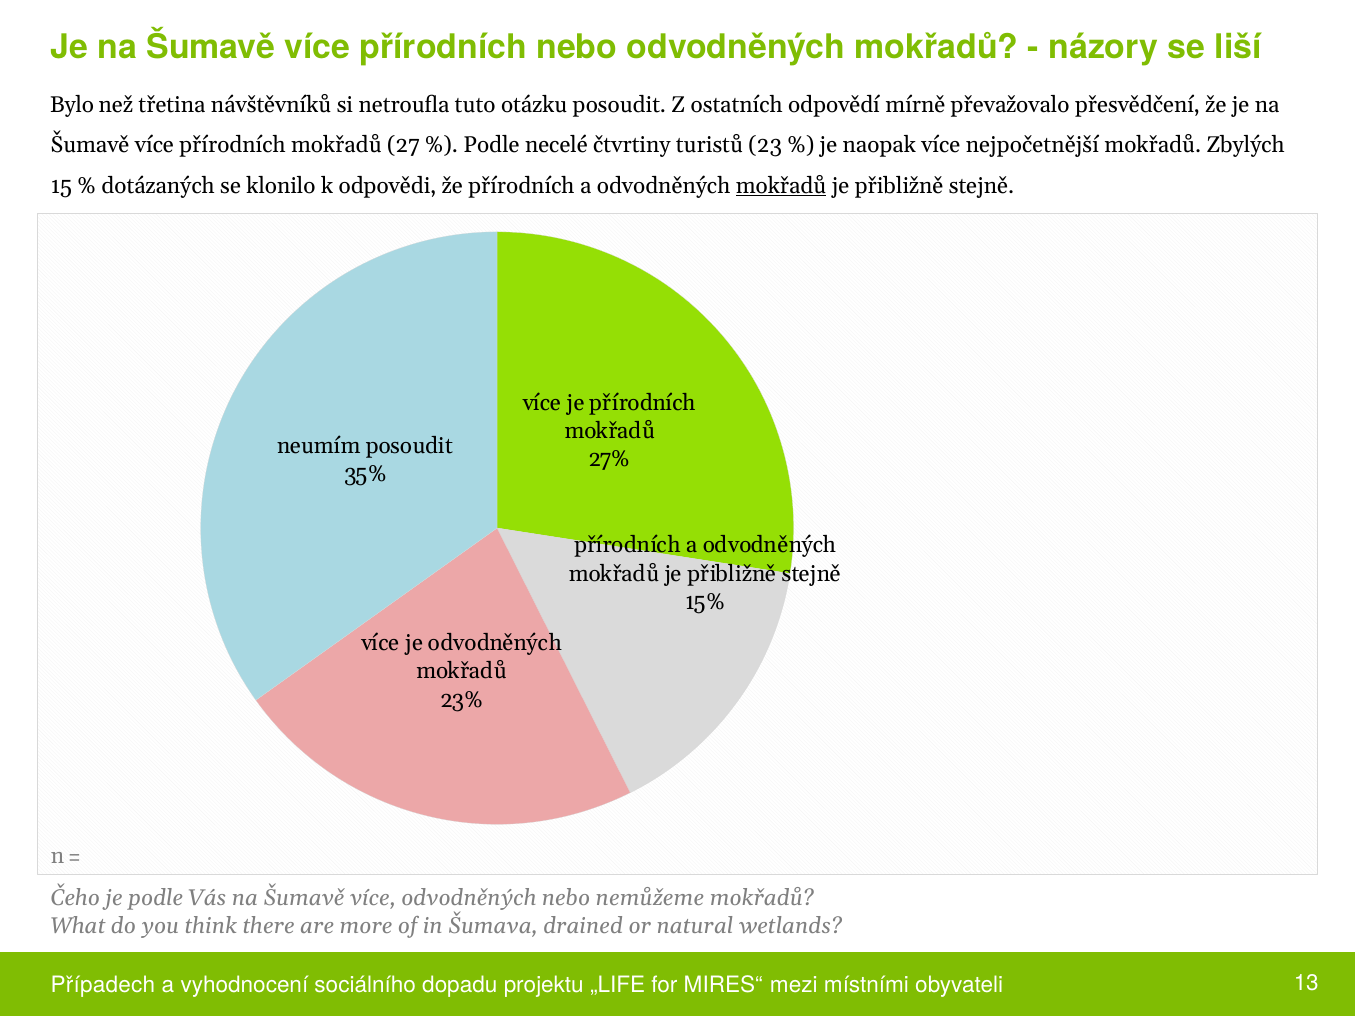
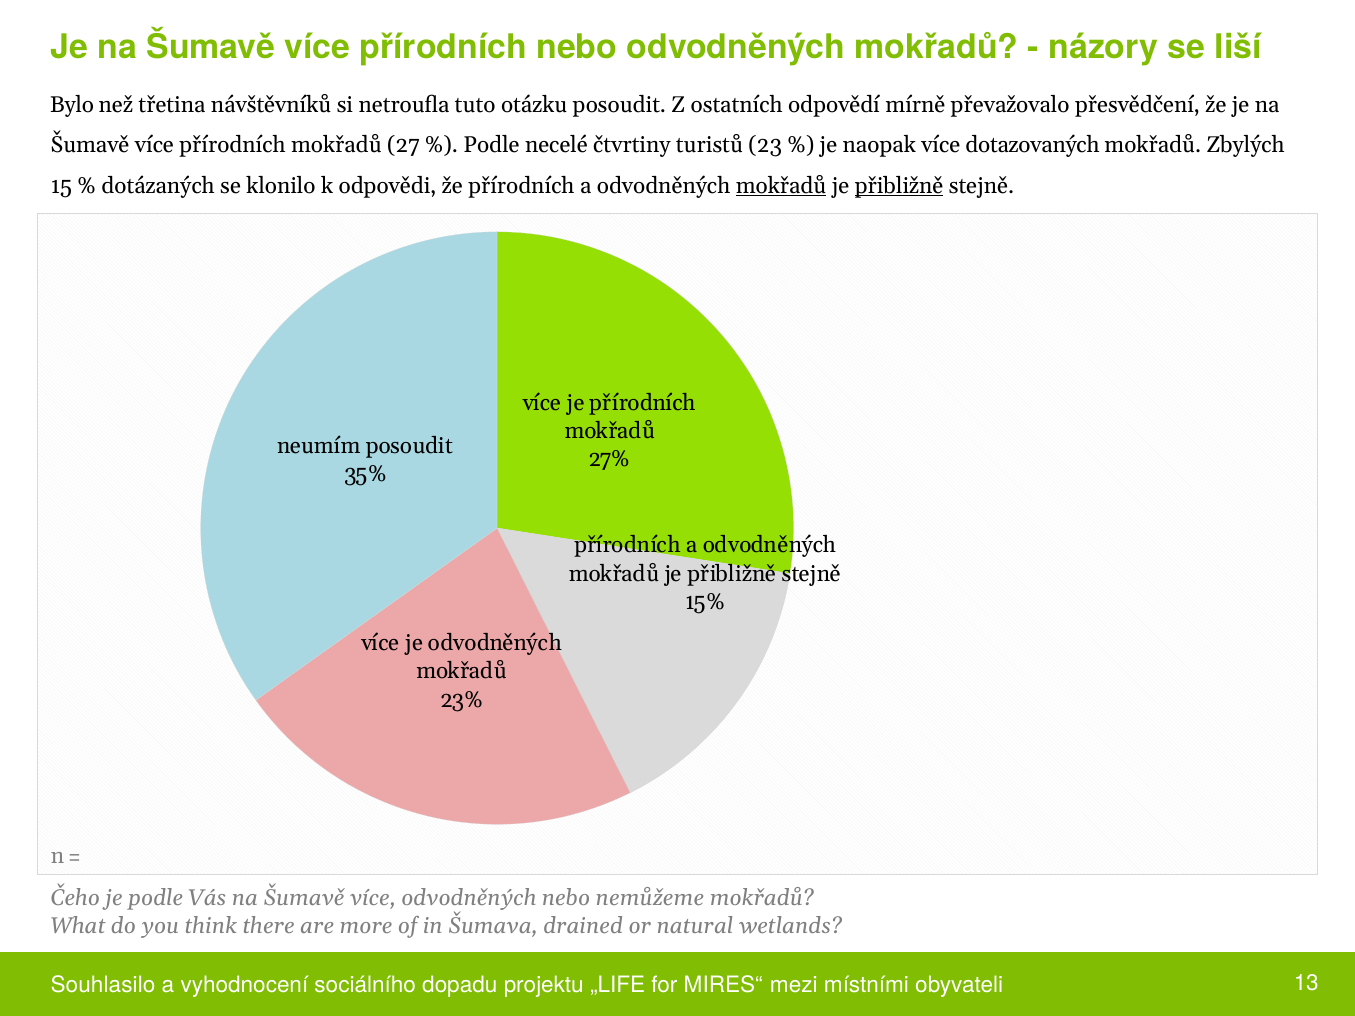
nejpočetnější: nejpočetnější -> dotazovaných (1033, 145)
přibližně underline: none -> present (899, 186)
Případech: Případech -> Souhlasilo (103, 986)
